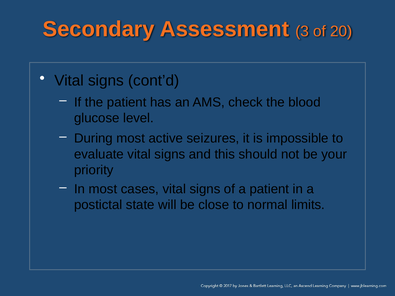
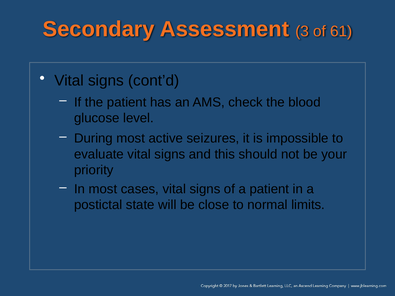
20: 20 -> 61 (341, 31)
